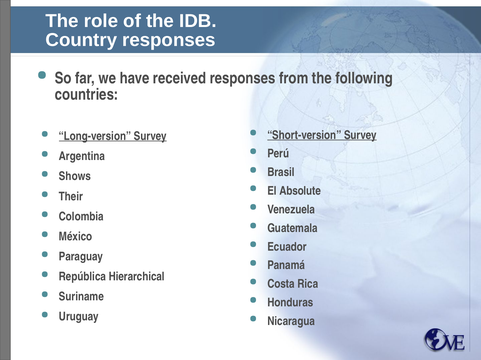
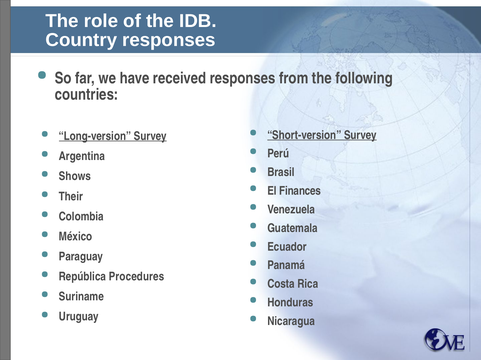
Absolute: Absolute -> Finances (300, 191)
Hierarchical: Hierarchical -> Procedures (137, 277)
